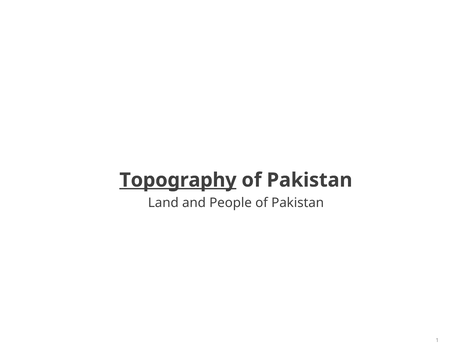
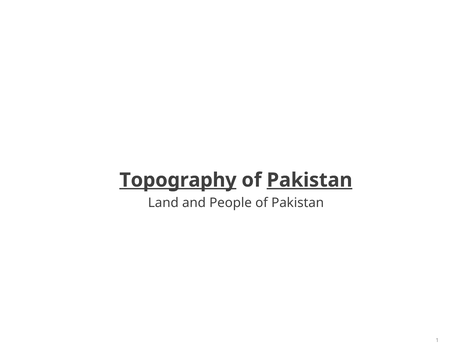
Pakistan underline: none -> present (310, 180)
